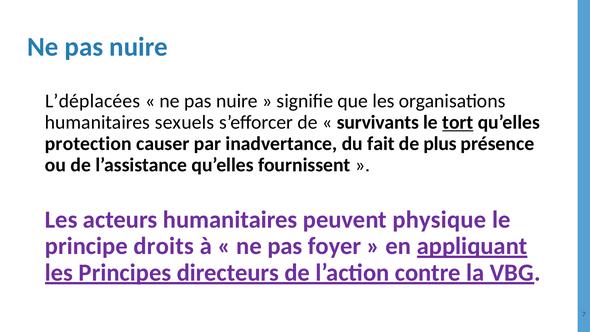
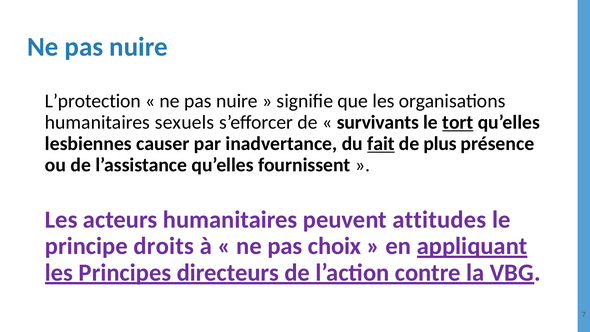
L’déplacées: L’déplacées -> L’protection (93, 101)
protection: protection -> lesbiennes (88, 144)
fait underline: none -> present (381, 144)
physique: physique -> attitudes (439, 220)
foyer: foyer -> choix (335, 246)
